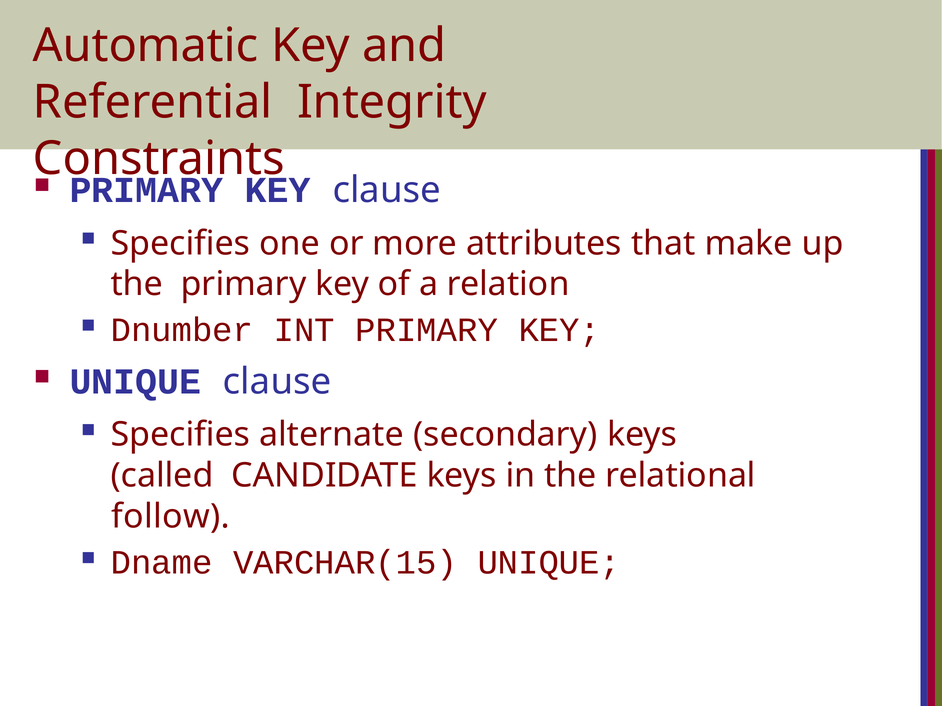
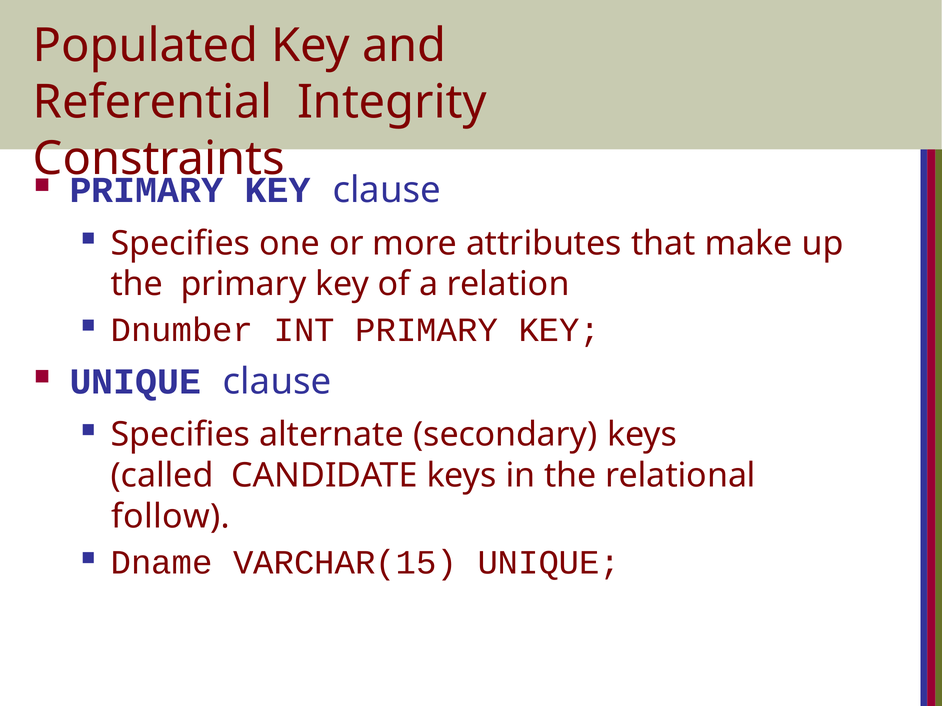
Automatic: Automatic -> Populated (146, 46)
